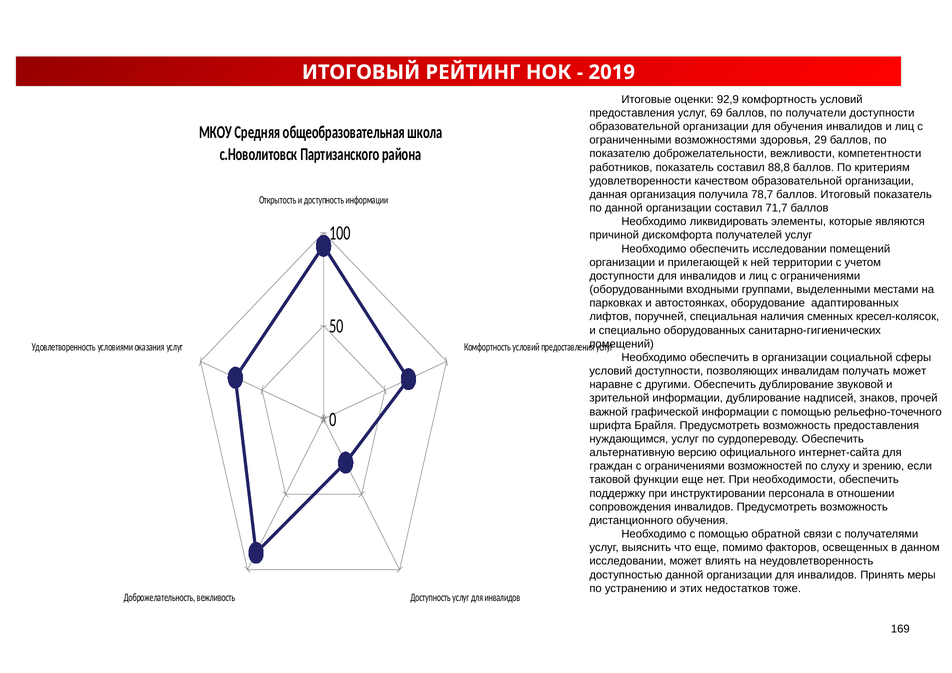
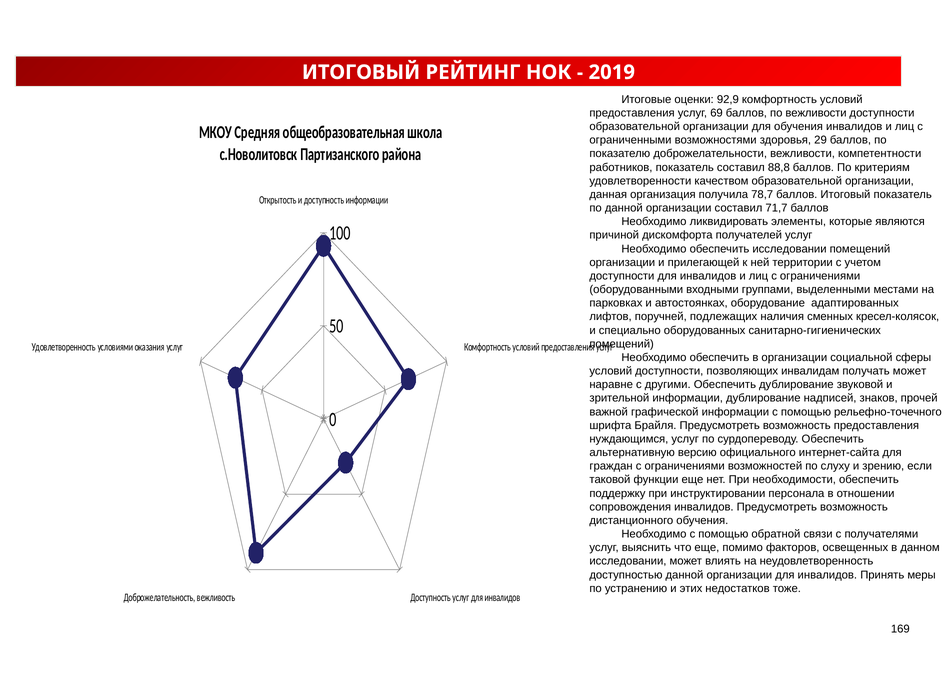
по получатели: получатели -> вежливости (816, 113)
специальная: специальная -> подлежащих (724, 317)
